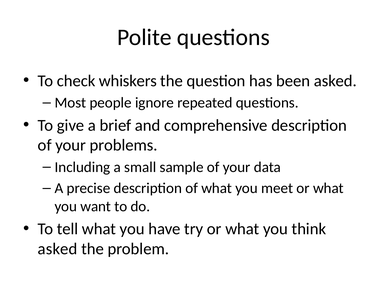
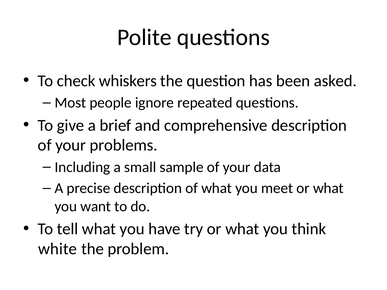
asked: asked -> white (58, 249)
